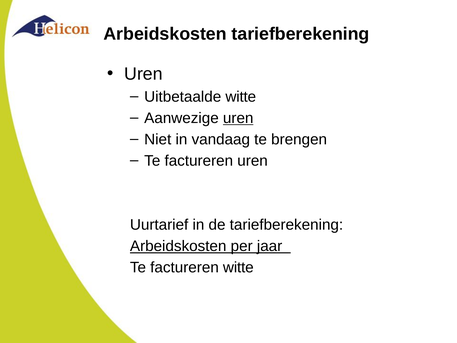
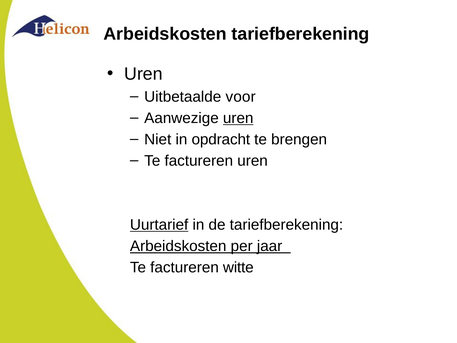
Uitbetaalde witte: witte -> voor (241, 97)
vandaag: vandaag -> opdracht (221, 139)
Uurtarief underline: none -> present (159, 225)
